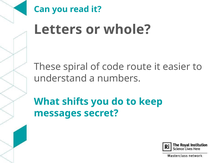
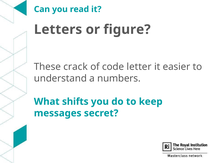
whole: whole -> figure (127, 30)
spiral: spiral -> crack (76, 67)
route: route -> letter (139, 67)
